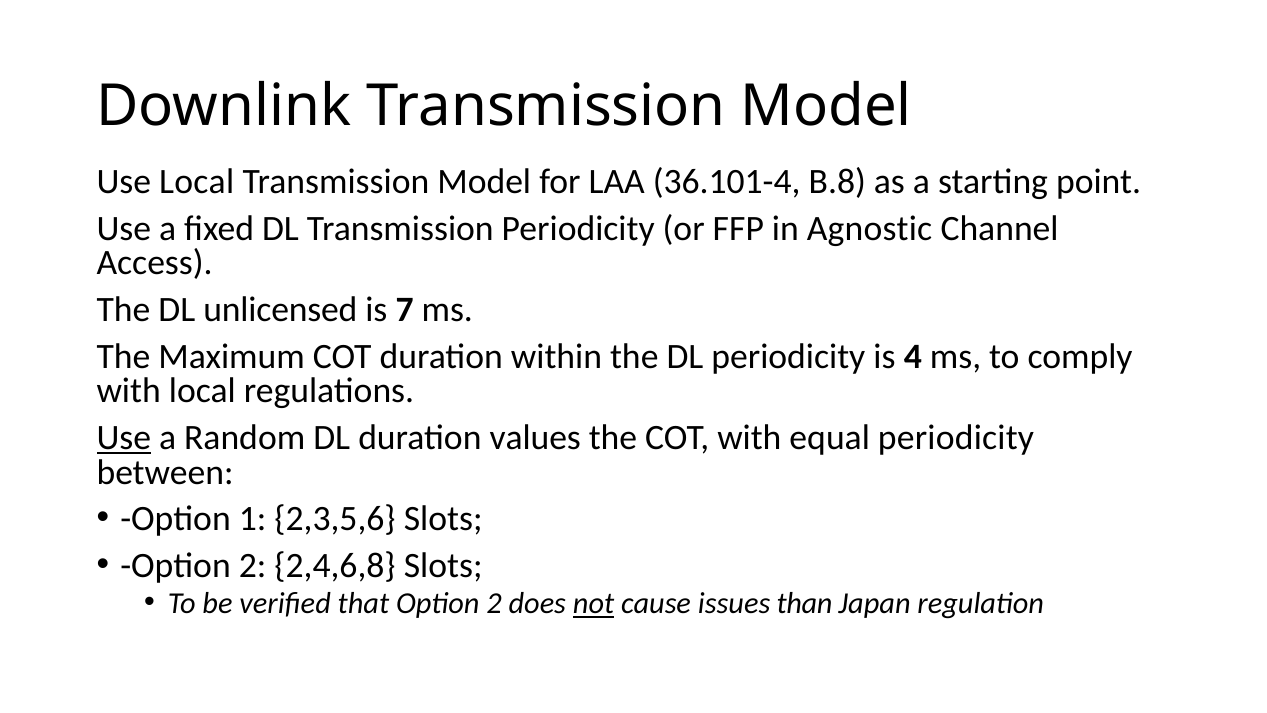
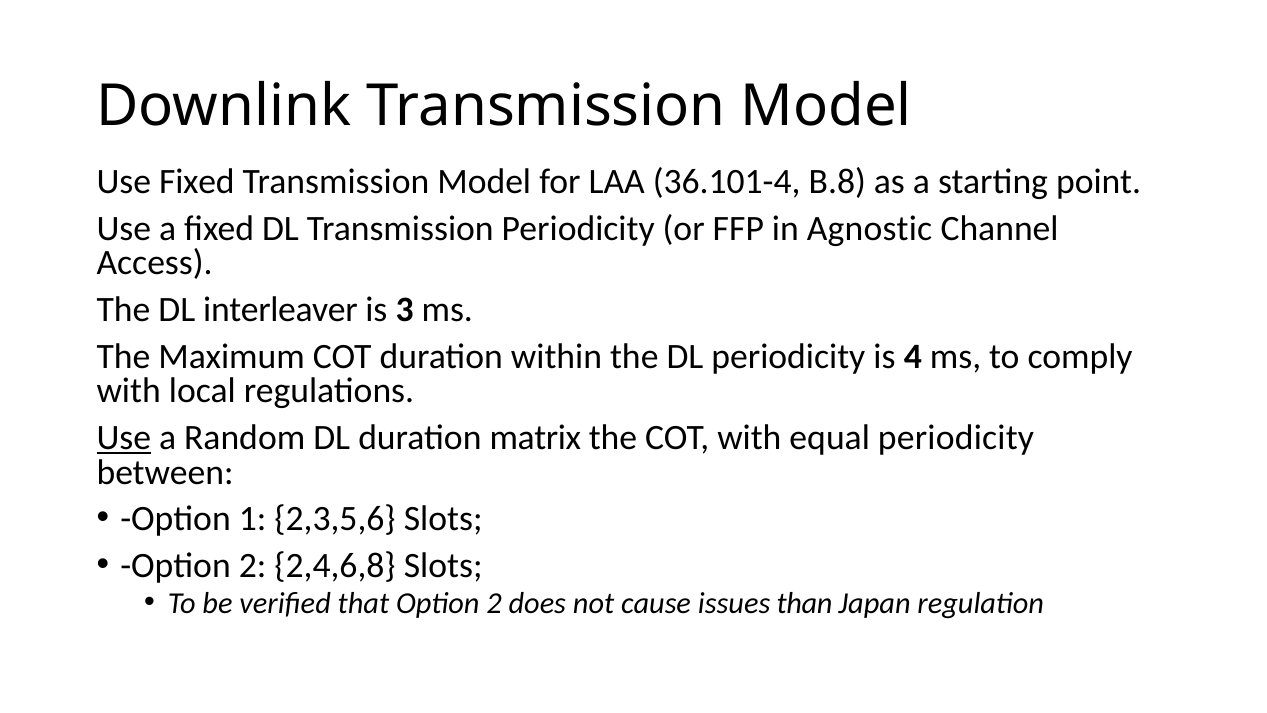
Use Local: Local -> Fixed (197, 182)
unlicensed: unlicensed -> interleaver (280, 310)
7: 7 -> 3 (405, 310)
values: values -> matrix (535, 437)
not underline: present -> none (594, 603)
